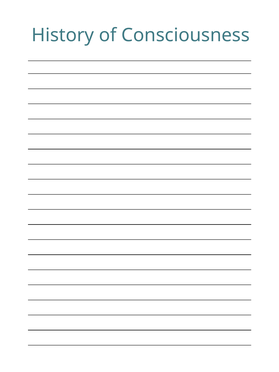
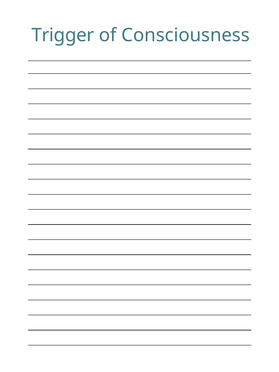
History: History -> Trigger (63, 35)
